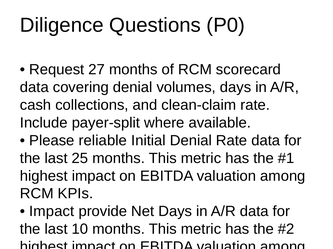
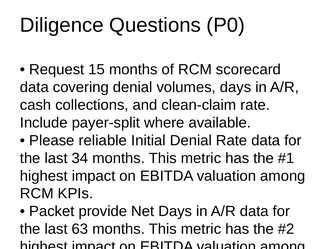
27: 27 -> 15 (97, 70)
25: 25 -> 34 (80, 159)
Impact: Impact -> Packet (52, 212)
10: 10 -> 63 (80, 230)
